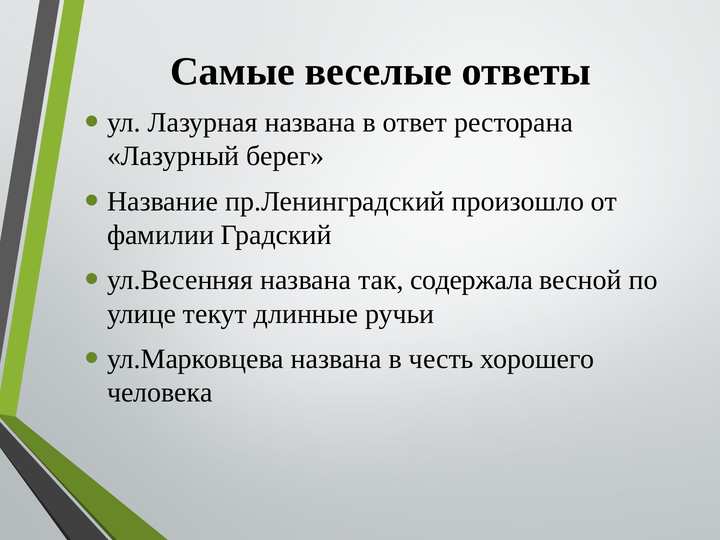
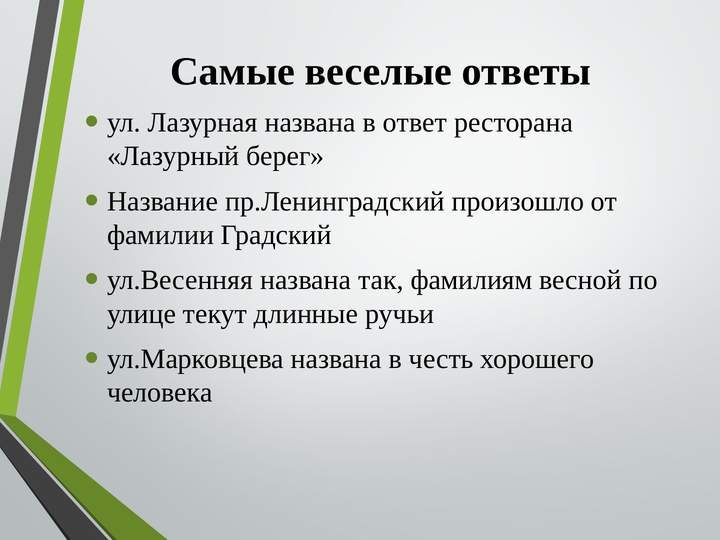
содержала: содержала -> фамилиям (471, 280)
